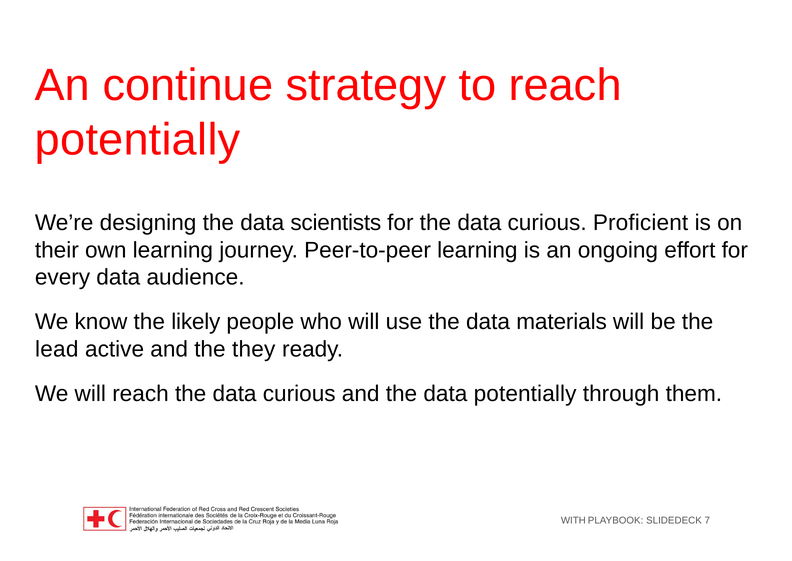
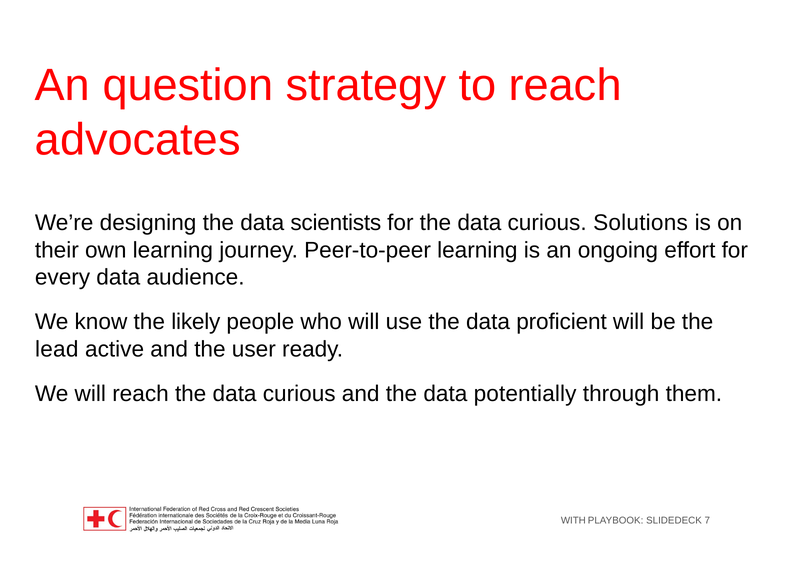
continue: continue -> question (188, 85)
potentially: potentially -> advocates (138, 140)
Proficient: Proficient -> Solutions (641, 223)
materials: materials -> proficient (562, 322)
they: they -> user (254, 349)
